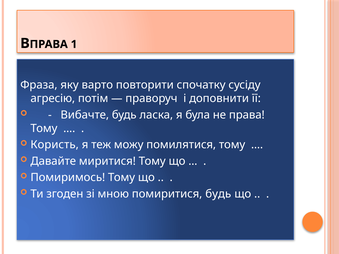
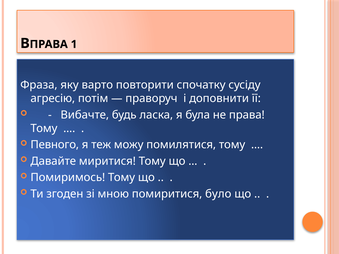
Користь: Користь -> Певного (55, 145)
помиритися будь: будь -> було (218, 194)
